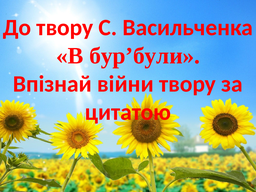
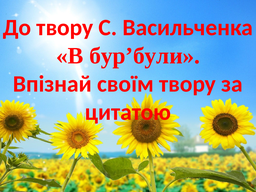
війни: війни -> своїм (125, 84)
